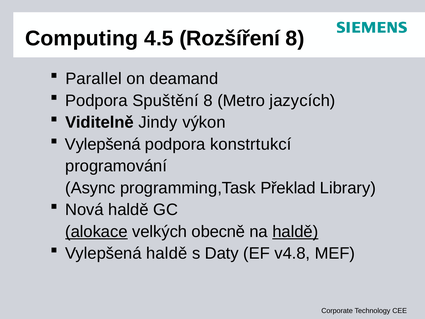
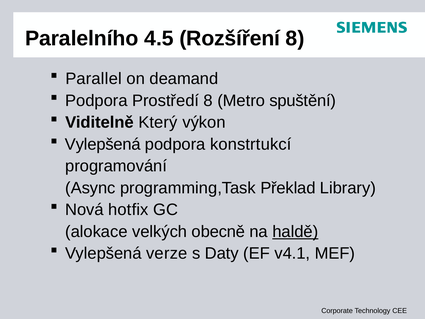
Computing: Computing -> Paralelního (82, 38)
Spuštění: Spuštění -> Prostředí (166, 101)
jazycích: jazycích -> spuštění (303, 101)
Jindy: Jindy -> Který (158, 122)
Nová haldě: haldě -> hotfix (128, 210)
alokace underline: present -> none (96, 231)
Vylepšená haldě: haldě -> verze (167, 253)
v4.8: v4.8 -> v4.1 (292, 253)
